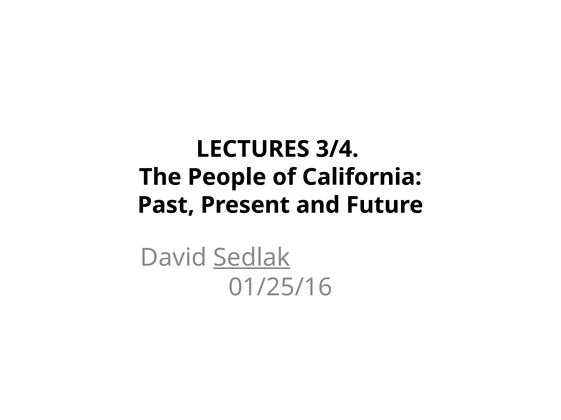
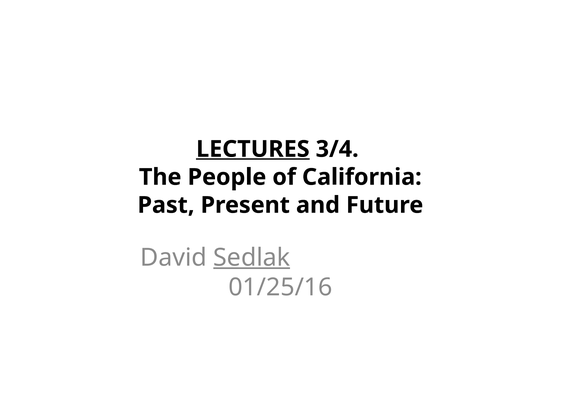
LECTURES underline: none -> present (253, 149)
